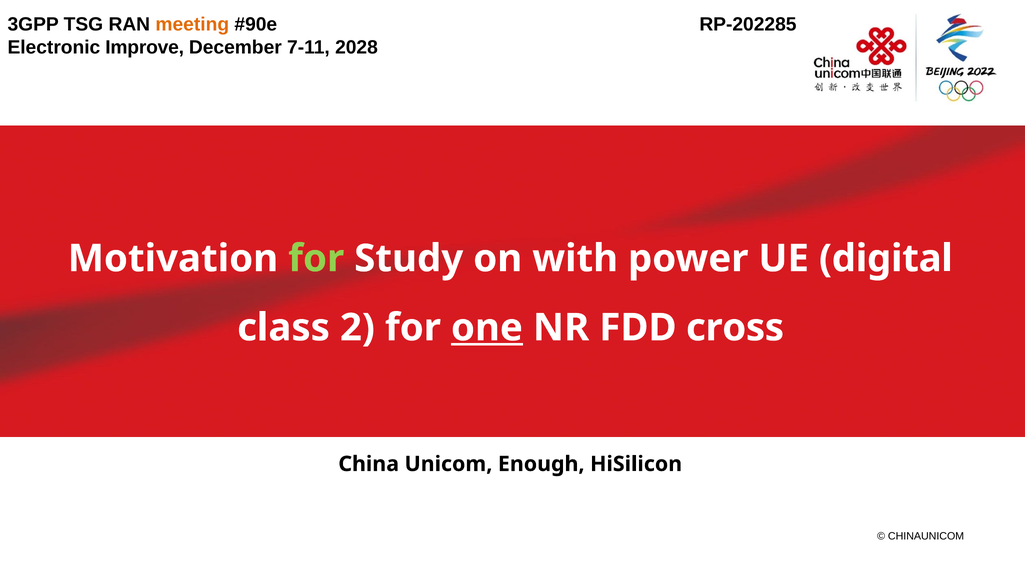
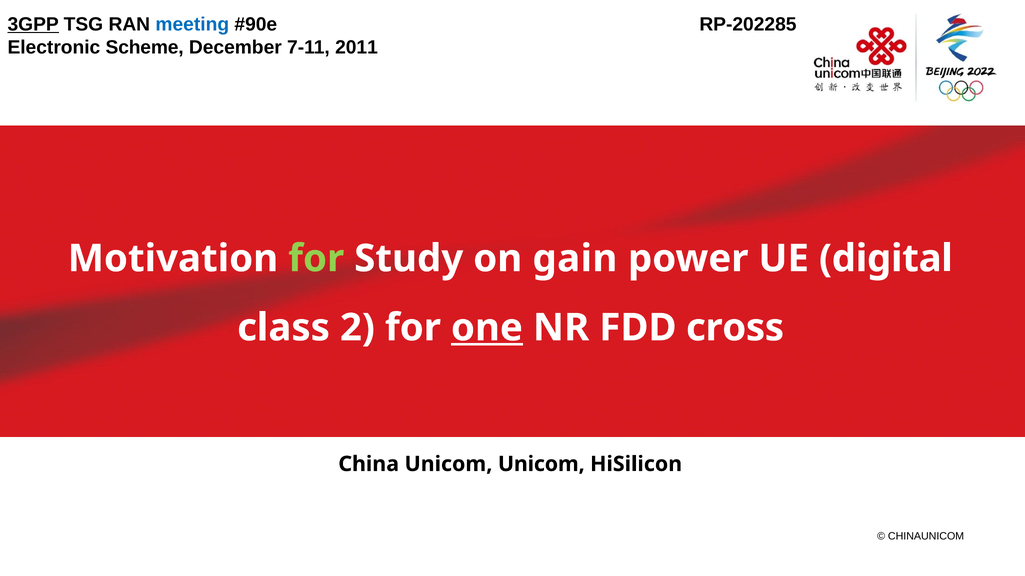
3GPP underline: none -> present (33, 24)
meeting colour: orange -> blue (192, 24)
Improve: Improve -> Scheme (145, 47)
2028: 2028 -> 2011 (357, 47)
with: with -> gain (575, 259)
Unicom Enough: Enough -> Unicom (541, 464)
